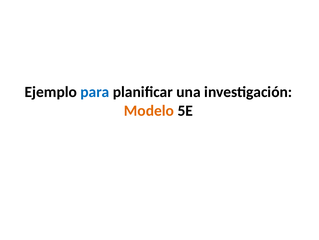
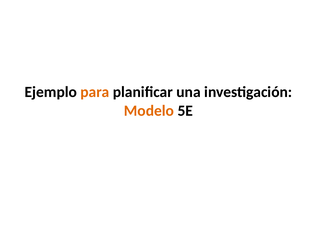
para colour: blue -> orange (95, 92)
